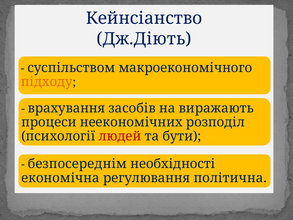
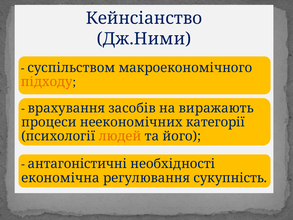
Дж.Діють: Дж.Діють -> Дж.Ними (144, 39)
розподіл: розподіл -> категорії (216, 122)
людей colour: red -> orange (120, 136)
бути: бути -> його (182, 136)
безпосереднім: безпосереднім -> антагоністичні (77, 164)
політична: політична -> сукупність (230, 178)
